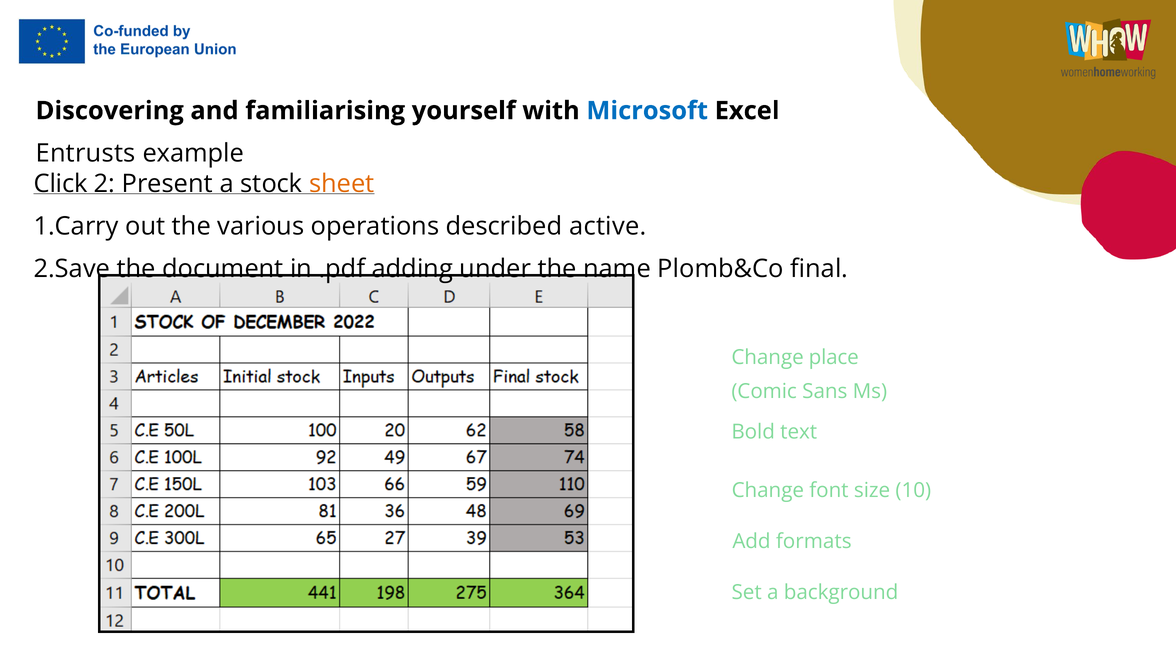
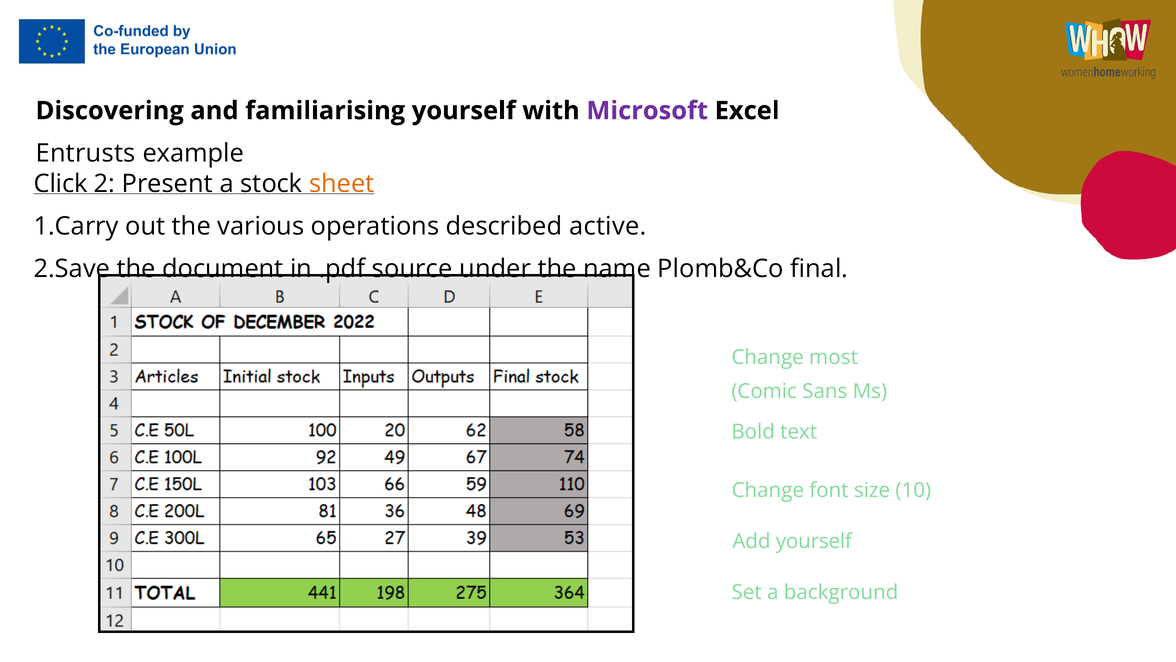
Microsoft colour: blue -> purple (647, 111)
adding: adding -> source (412, 269)
place: place -> most (834, 357)
Add formats: formats -> yourself (814, 541)
